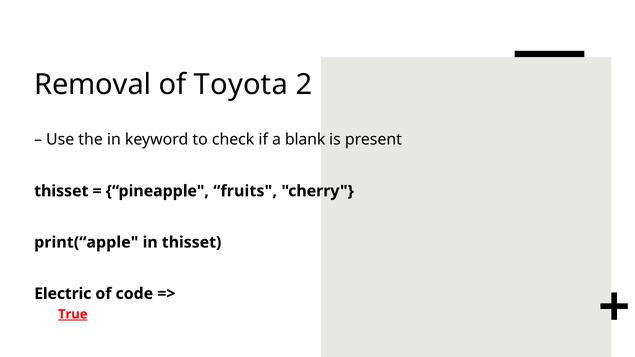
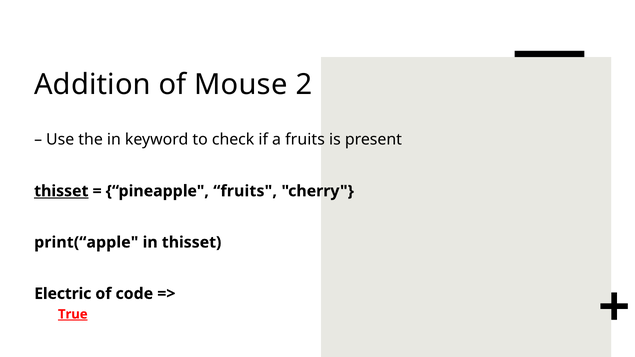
Removal: Removal -> Addition (93, 85)
Toyota: Toyota -> Mouse (241, 85)
a blank: blank -> fruits (305, 140)
thisset underline: none -> present (61, 191)
